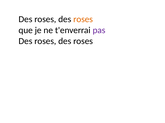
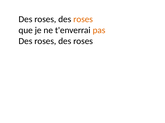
pas colour: purple -> orange (99, 30)
